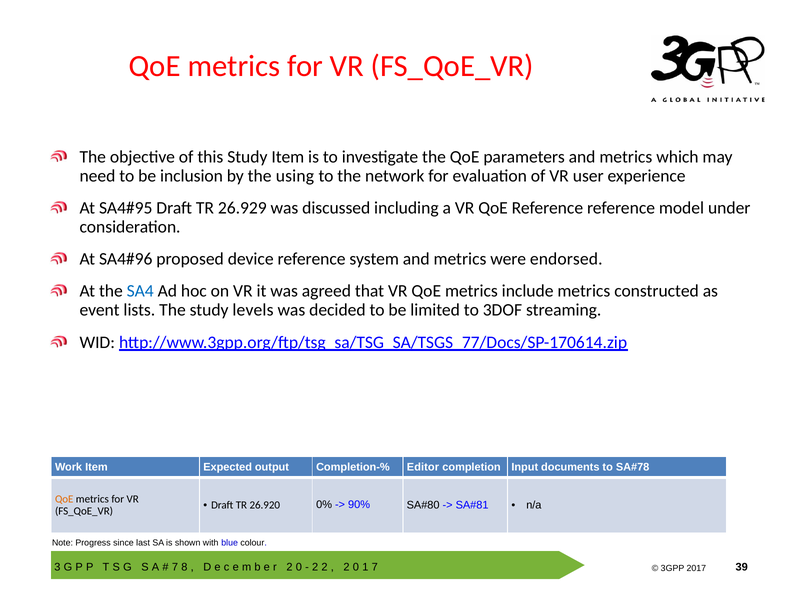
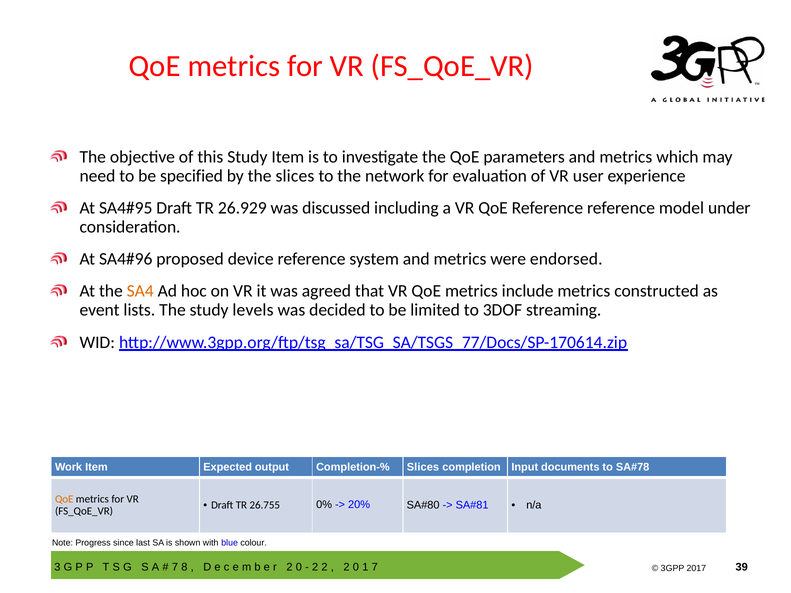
inclusion: inclusion -> specified (191, 176)
the using: using -> slices (295, 176)
SA4 colour: blue -> orange (140, 291)
Completion-% Editor: Editor -> Slices (423, 467)
26.920: 26.920 -> 26.755 (265, 505)
90%: 90% -> 20% (359, 505)
